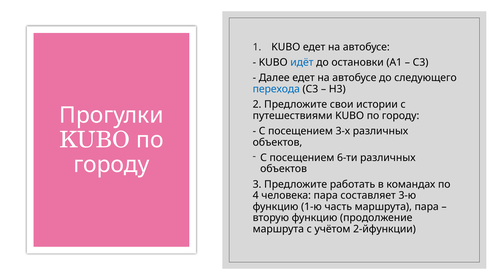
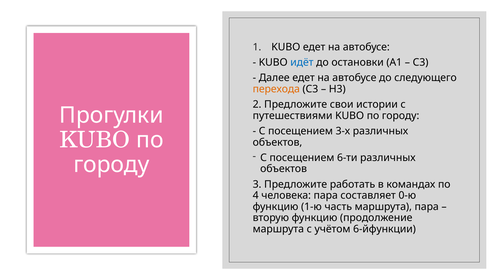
перехода colour: blue -> orange (276, 89)
3-ю: 3-ю -> 0-ю (407, 196)
2-йфункции: 2-йфункции -> 6-йфункции (384, 229)
